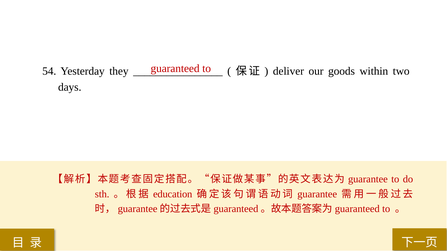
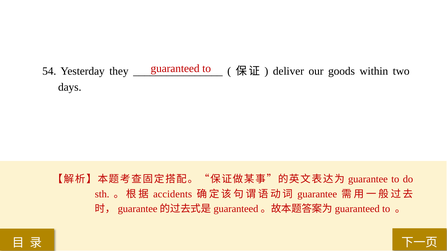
education: education -> accidents (173, 194)
